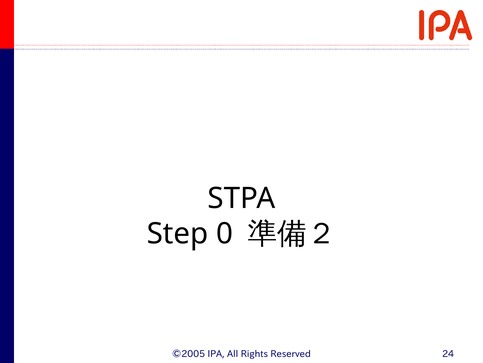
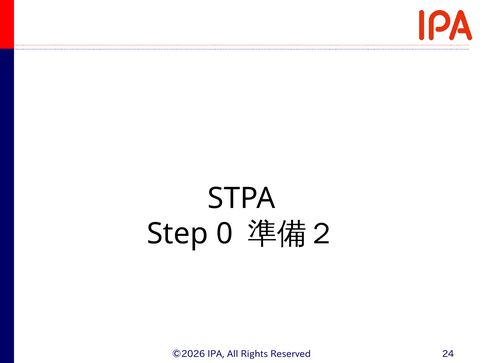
©2005: ©2005 -> ©2026 (188, 353)
